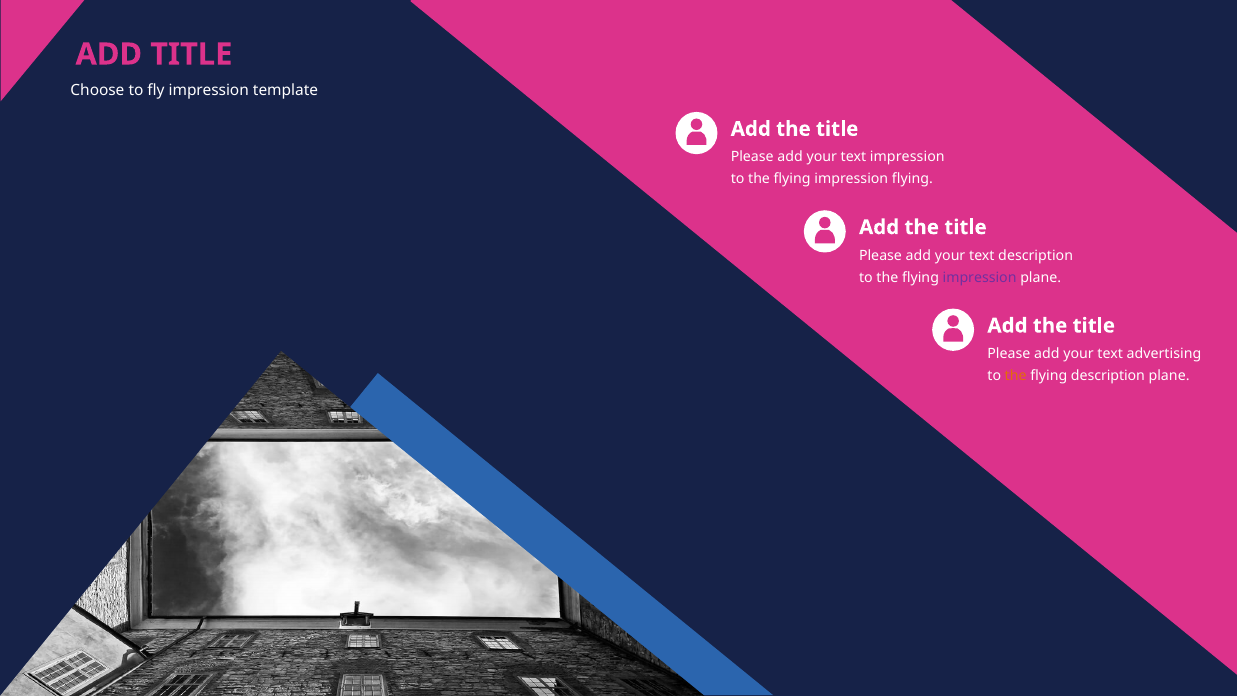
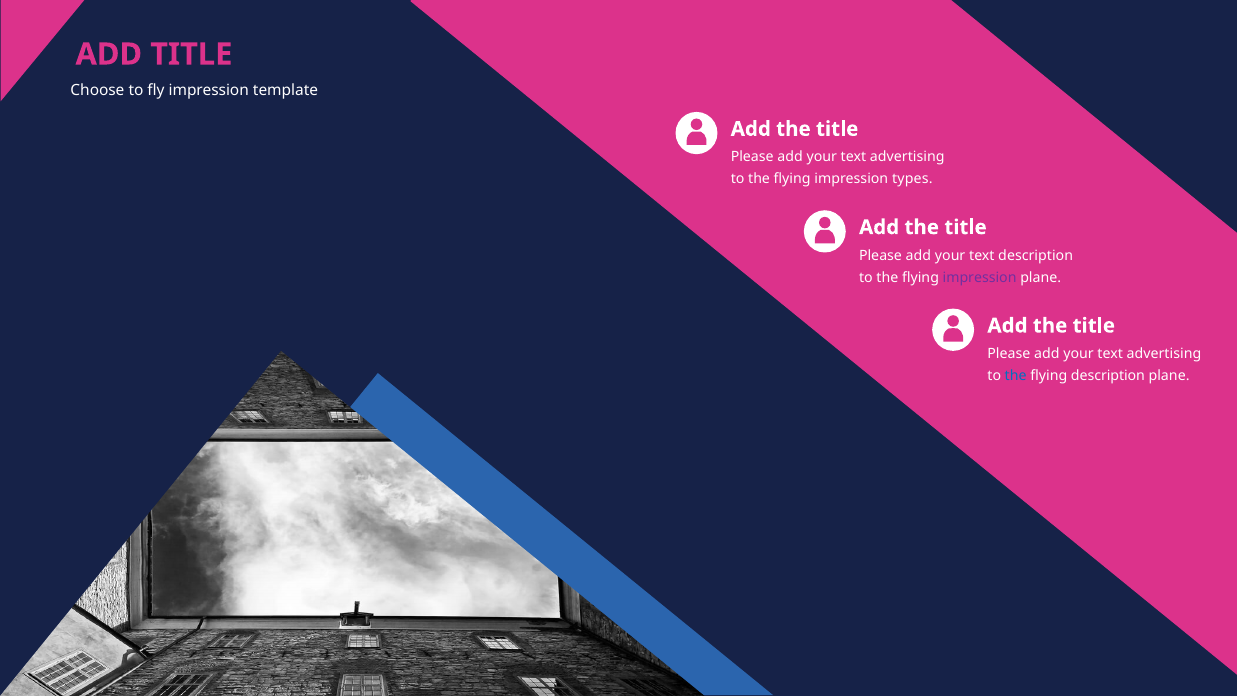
impression: impression -> advertising (907, 157)
impression flying: flying -> types (912, 179)
the colour: orange -> blue (1016, 376)
